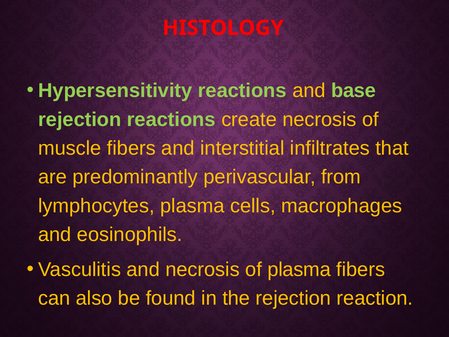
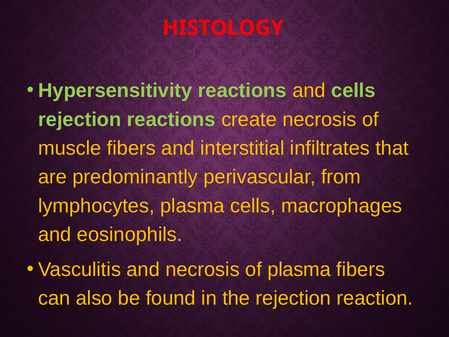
and base: base -> cells (353, 91)
